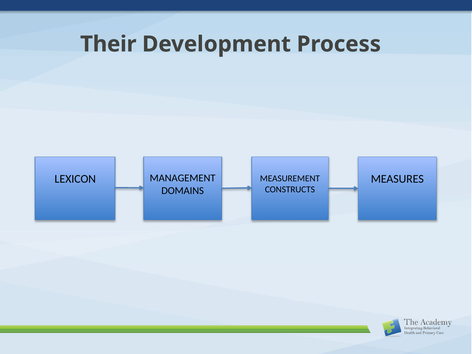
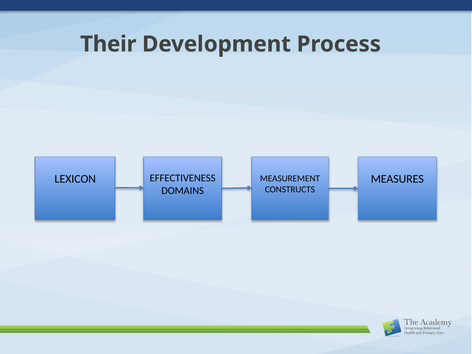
MANAGEMENT: MANAGEMENT -> EFFECTIVENESS (183, 178)
